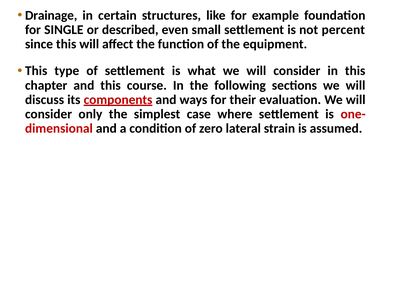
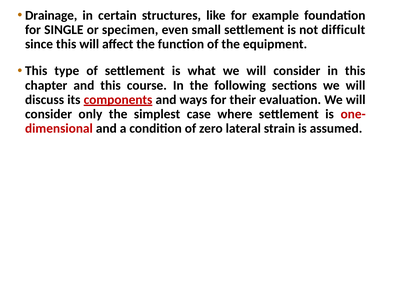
described: described -> specimen (130, 30)
percent: percent -> difficult (343, 30)
